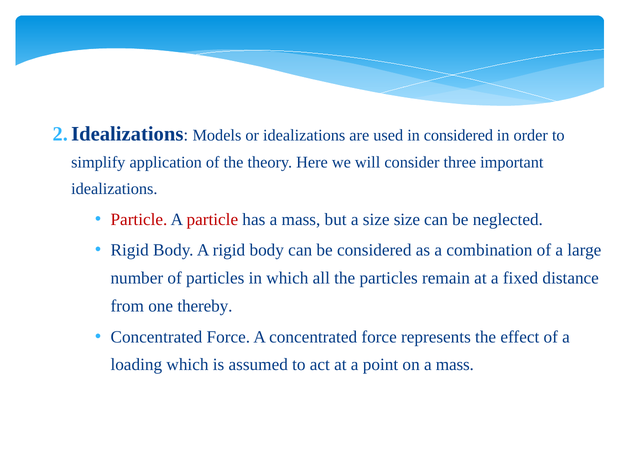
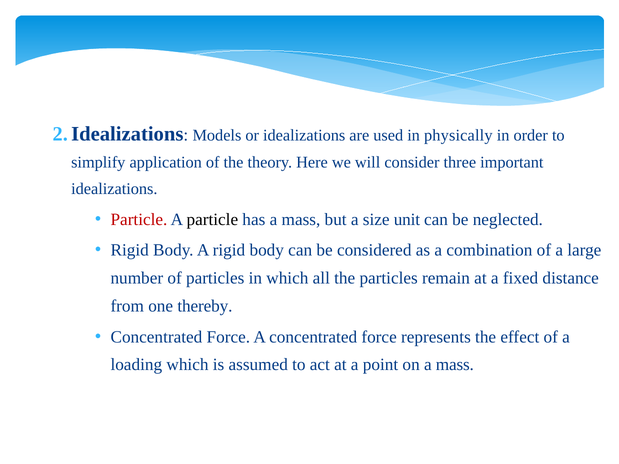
in considered: considered -> physically (458, 135)
particle colour: red -> black (212, 220)
size size: size -> unit (407, 220)
